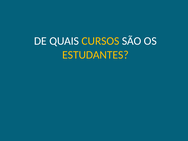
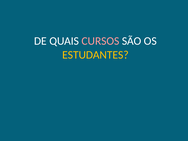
CURSOS colour: yellow -> pink (100, 41)
